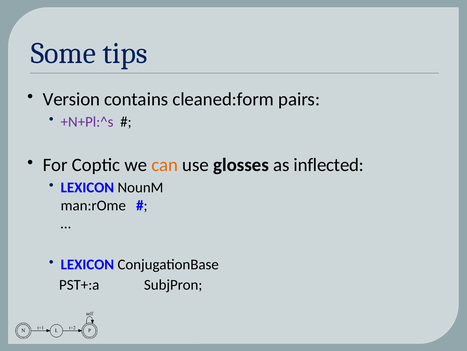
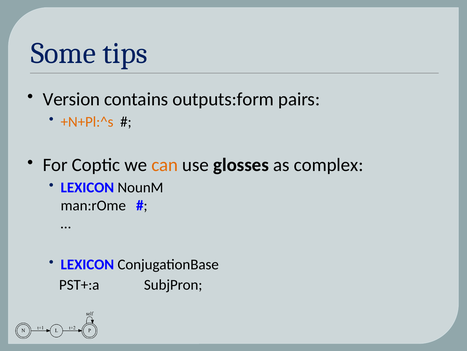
cleaned:form: cleaned:form -> outputs:form (223, 99)
+N+Pl:^s colour: purple -> orange (87, 122)
inflected: inflected -> complex (329, 165)
